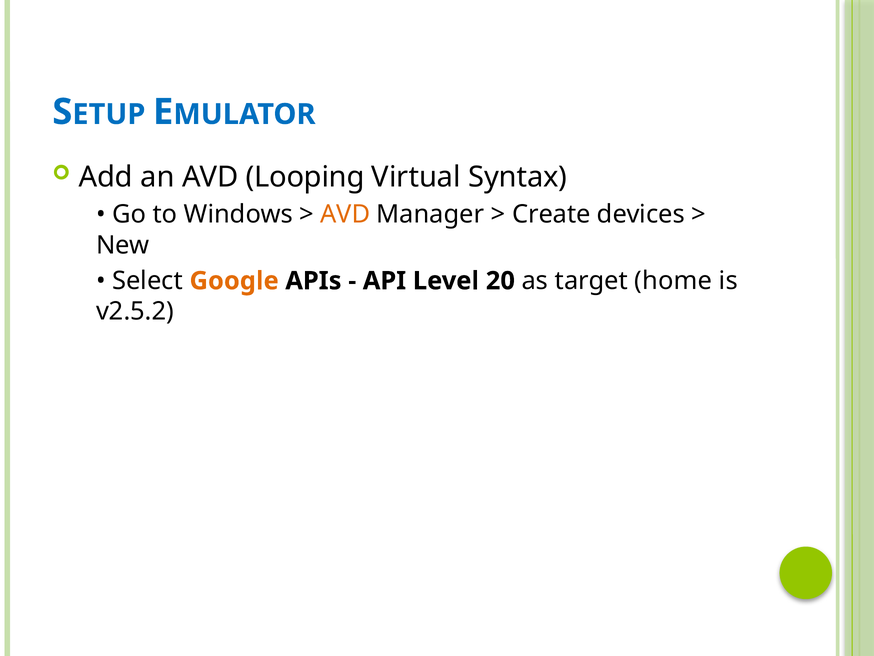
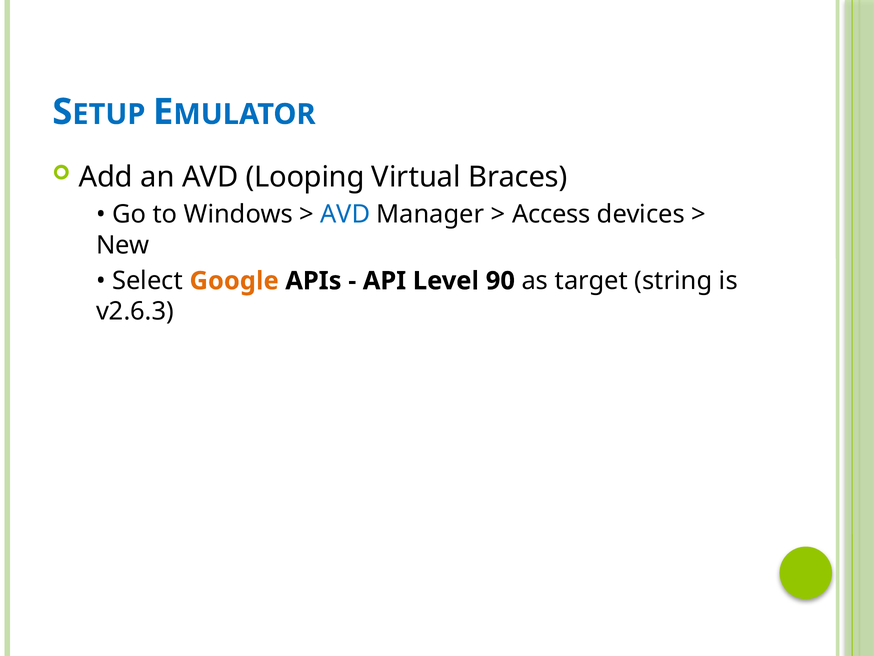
Syntax: Syntax -> Braces (518, 177)
AVD colour: orange -> blue (345, 214)
Create: Create -> Access (551, 214)
20: 20 -> 90 (500, 281)
home: home -> string (673, 281)
v2.5.2: v2.5.2 -> v2.6.3 (135, 311)
